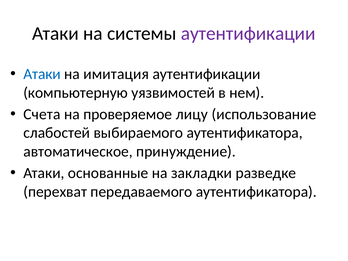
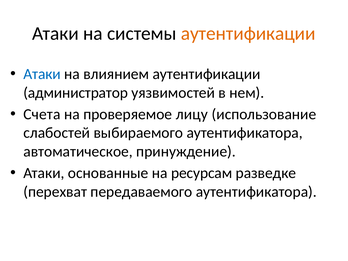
аутентификации colour: purple -> orange (248, 34)
имитация: имитация -> влиянием (116, 74)
компьютерную: компьютерную -> администратор (76, 93)
закладки: закладки -> ресурсам (202, 173)
